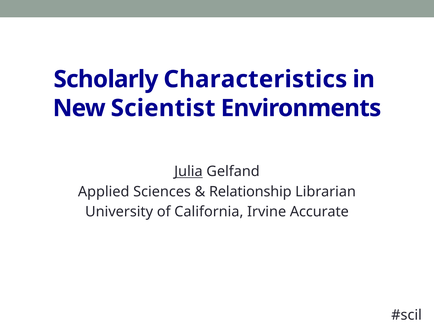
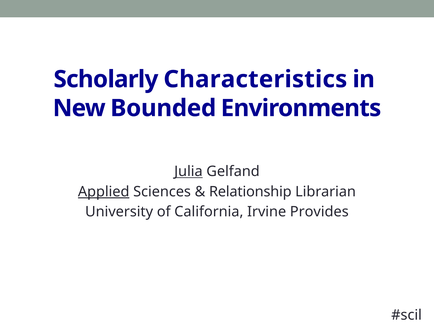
Scientist: Scientist -> Bounded (163, 108)
Applied underline: none -> present (104, 192)
Accurate: Accurate -> Provides (319, 212)
